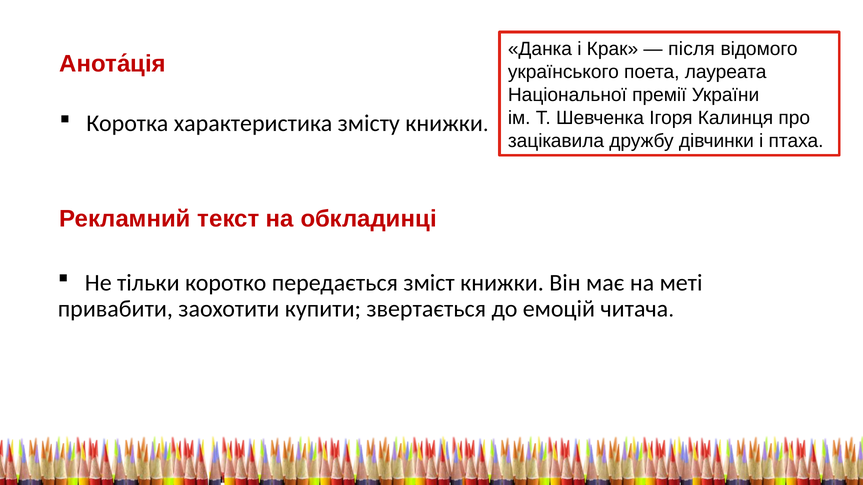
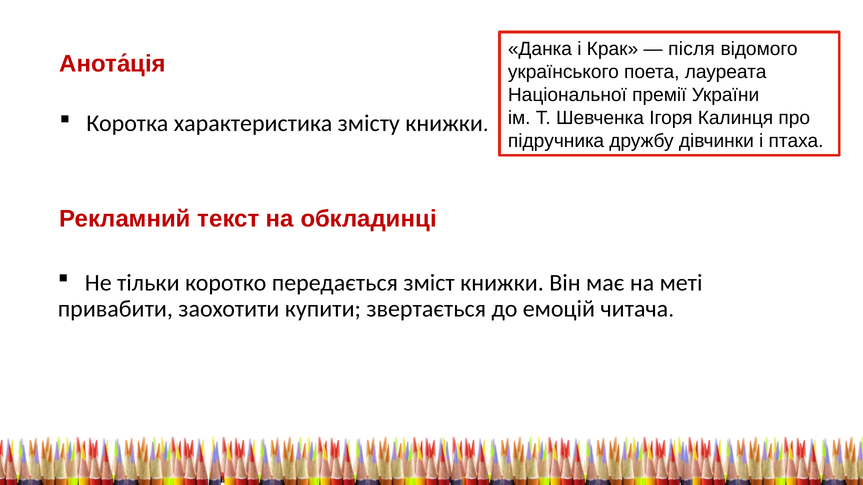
зацікавила: зацікавила -> підручника (556, 141)
